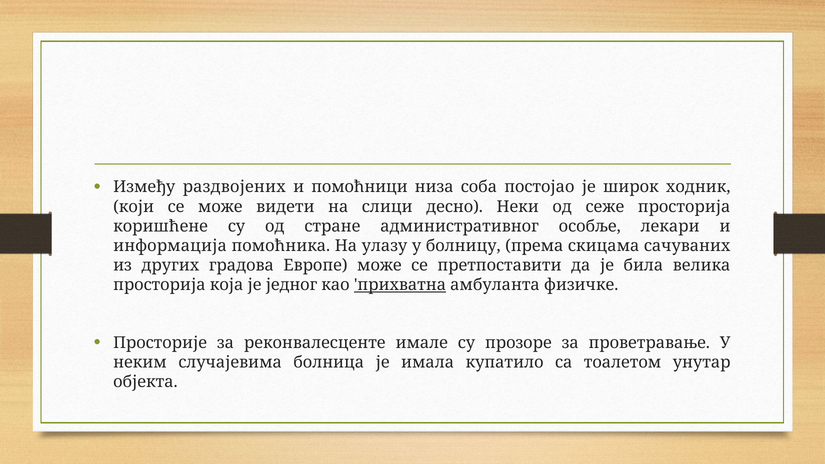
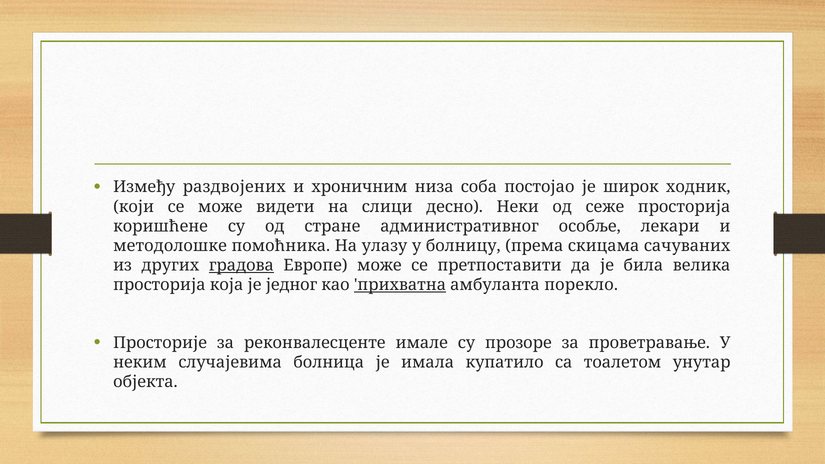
помоћници: помоћници -> хроничним (360, 187)
информација: информација -> методолошке (170, 246)
градова underline: none -> present (241, 265)
физичке: физичке -> порекло (581, 285)
